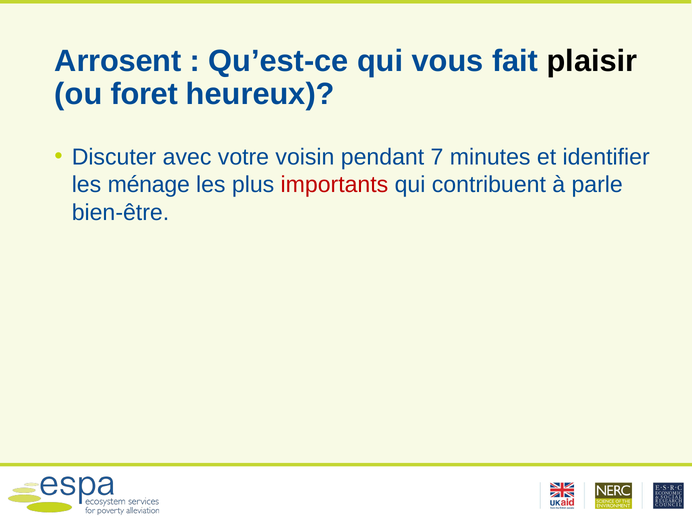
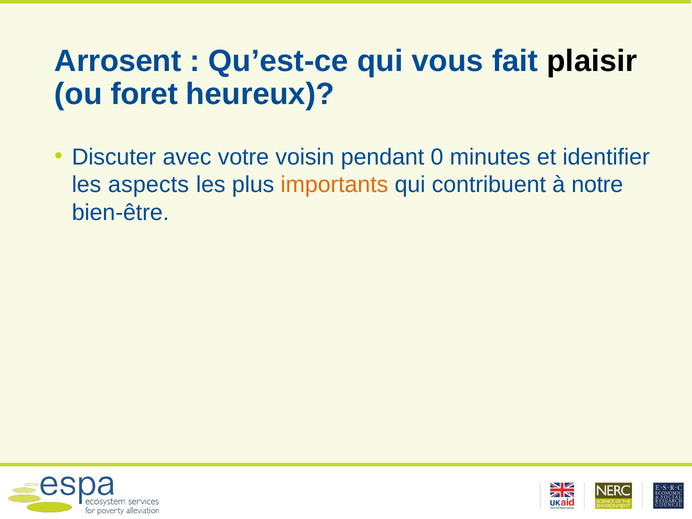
7: 7 -> 0 (437, 157)
ménage: ménage -> aspects (149, 185)
importants colour: red -> orange (334, 185)
parle: parle -> notre (597, 185)
